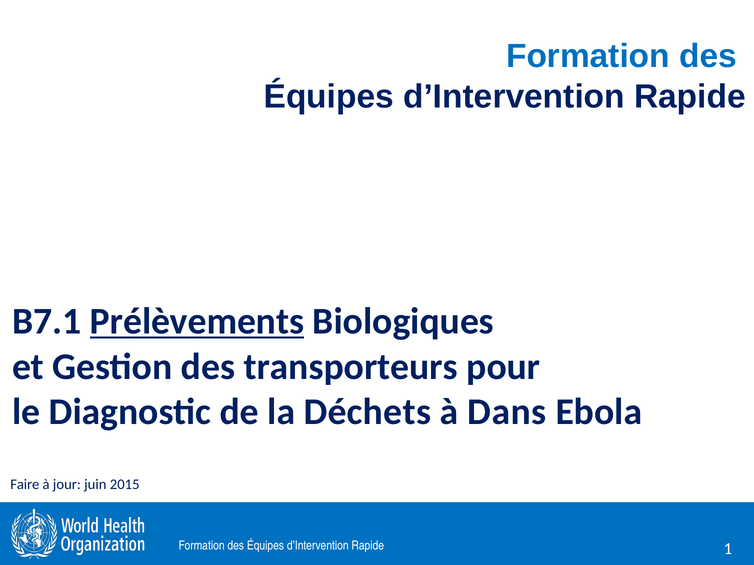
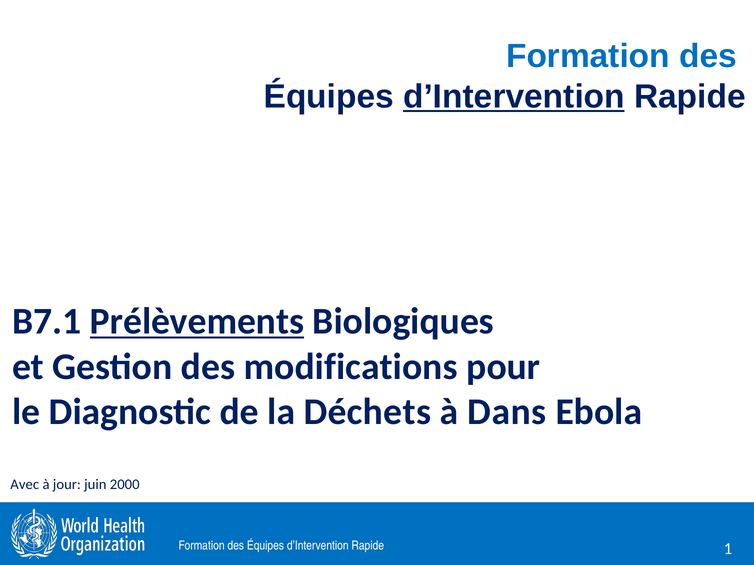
d’Intervention underline: none -> present (514, 97)
transporteurs: transporteurs -> modifications (351, 367)
Faire: Faire -> Avec (25, 485)
2015: 2015 -> 2000 (125, 485)
